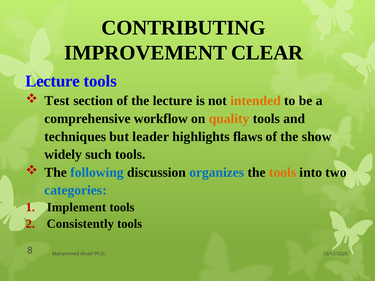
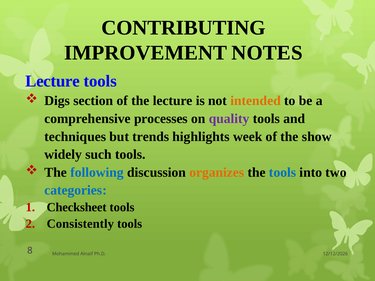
CLEAR: CLEAR -> NOTES (267, 53)
Test: Test -> Digs (57, 101)
workflow: workflow -> processes (161, 119)
quality colour: orange -> purple (229, 119)
leader: leader -> trends (151, 137)
flaws: flaws -> week (248, 137)
organizes colour: blue -> orange (217, 172)
tools colour: orange -> blue (283, 172)
Implement: Implement -> Checksheet (77, 207)
